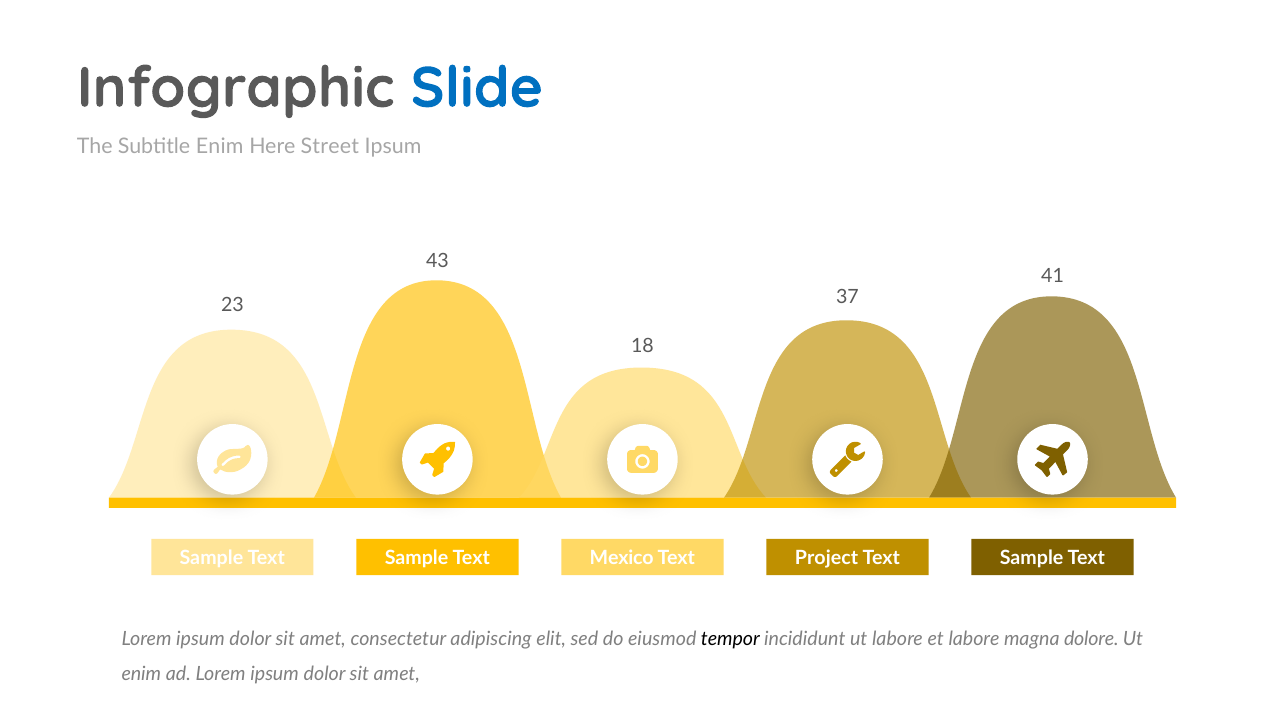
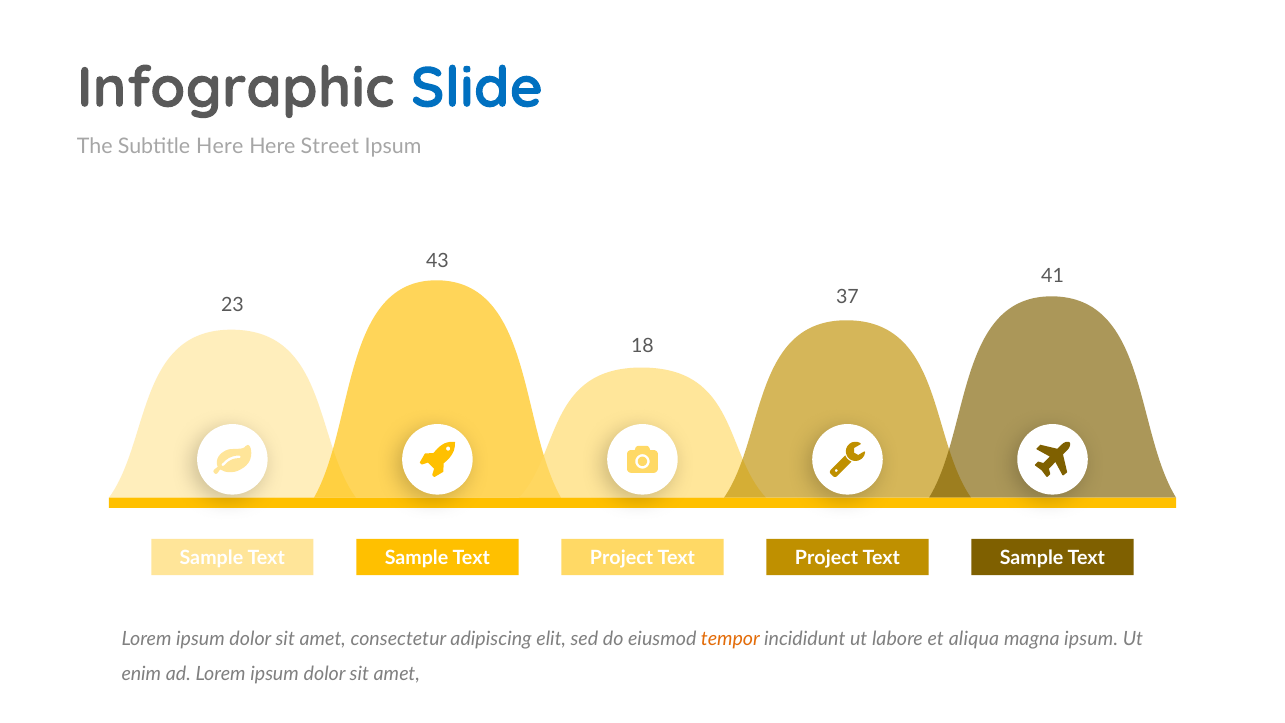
Subtitle Enim: Enim -> Here (220, 146)
Sample Text Mexico: Mexico -> Project (622, 558)
tempor colour: black -> orange (730, 639)
et labore: labore -> aliqua (974, 639)
magna dolore: dolore -> ipsum (1091, 639)
